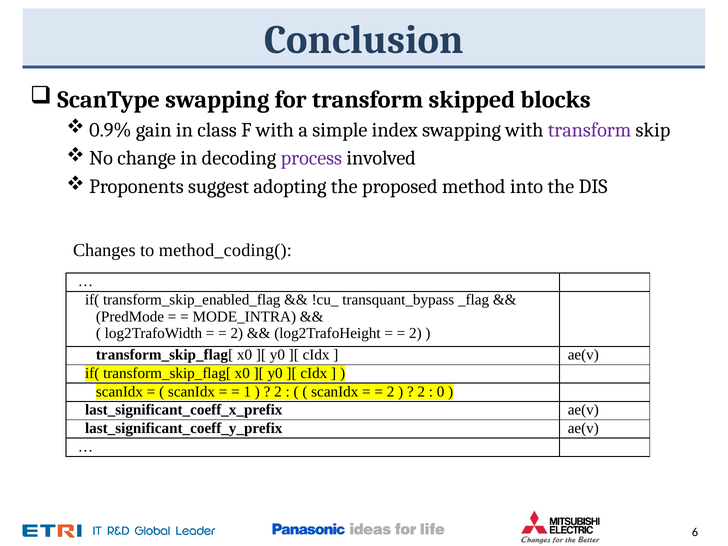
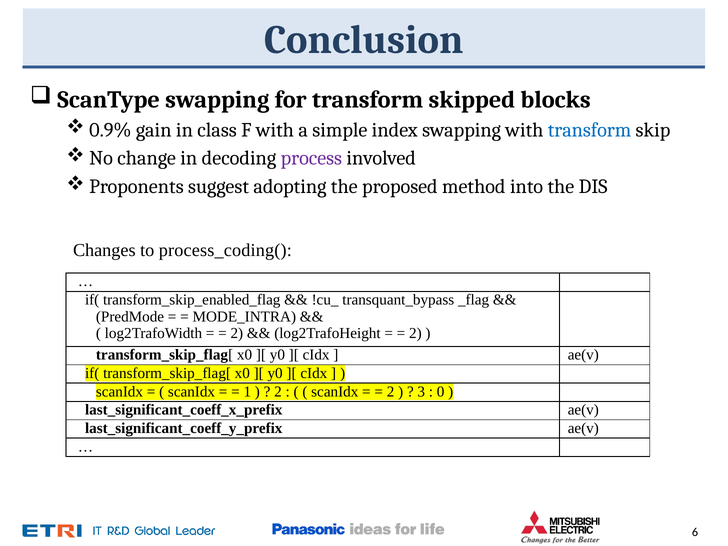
transform colour: purple -> blue (590, 130)
method_coding(: method_coding( -> process_coding( (225, 250)
2: 2 -> 3 (421, 392)
